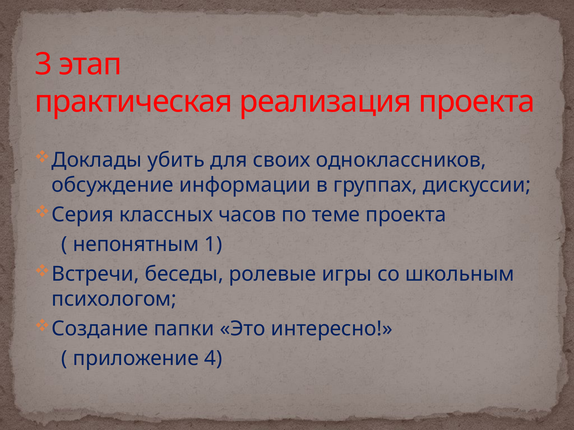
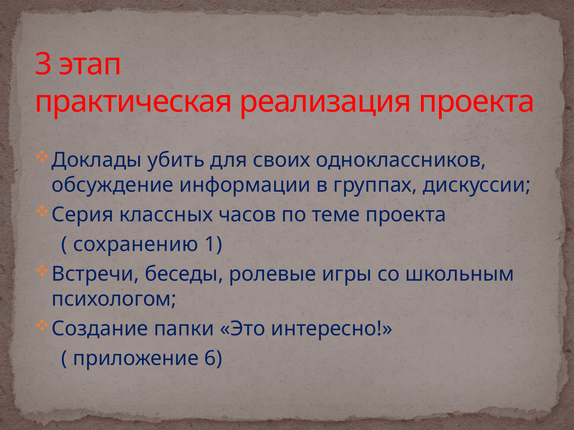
непонятным: непонятным -> сохранению (136, 245)
4: 4 -> 6 (213, 359)
